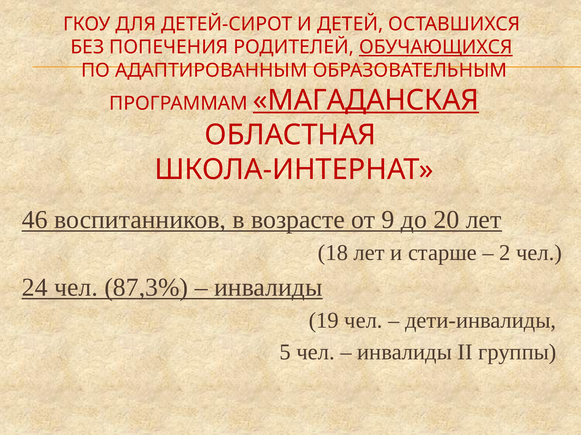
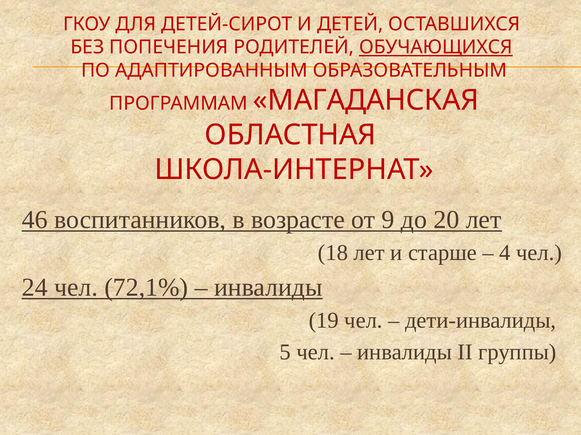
МАГАДАНСКАЯ underline: present -> none (366, 100)
2: 2 -> 4 (505, 253)
87,3%: 87,3% -> 72,1% (146, 288)
